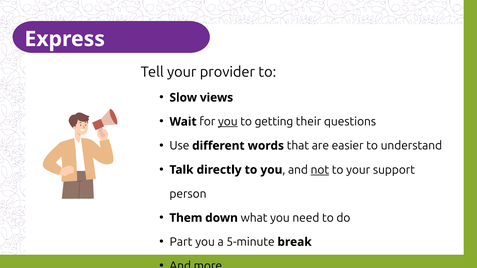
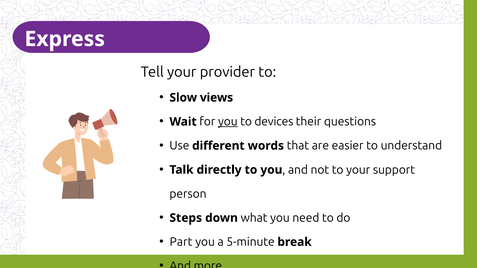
getting: getting -> devices (274, 122)
not underline: present -> none (320, 170)
Them: Them -> Steps (186, 218)
